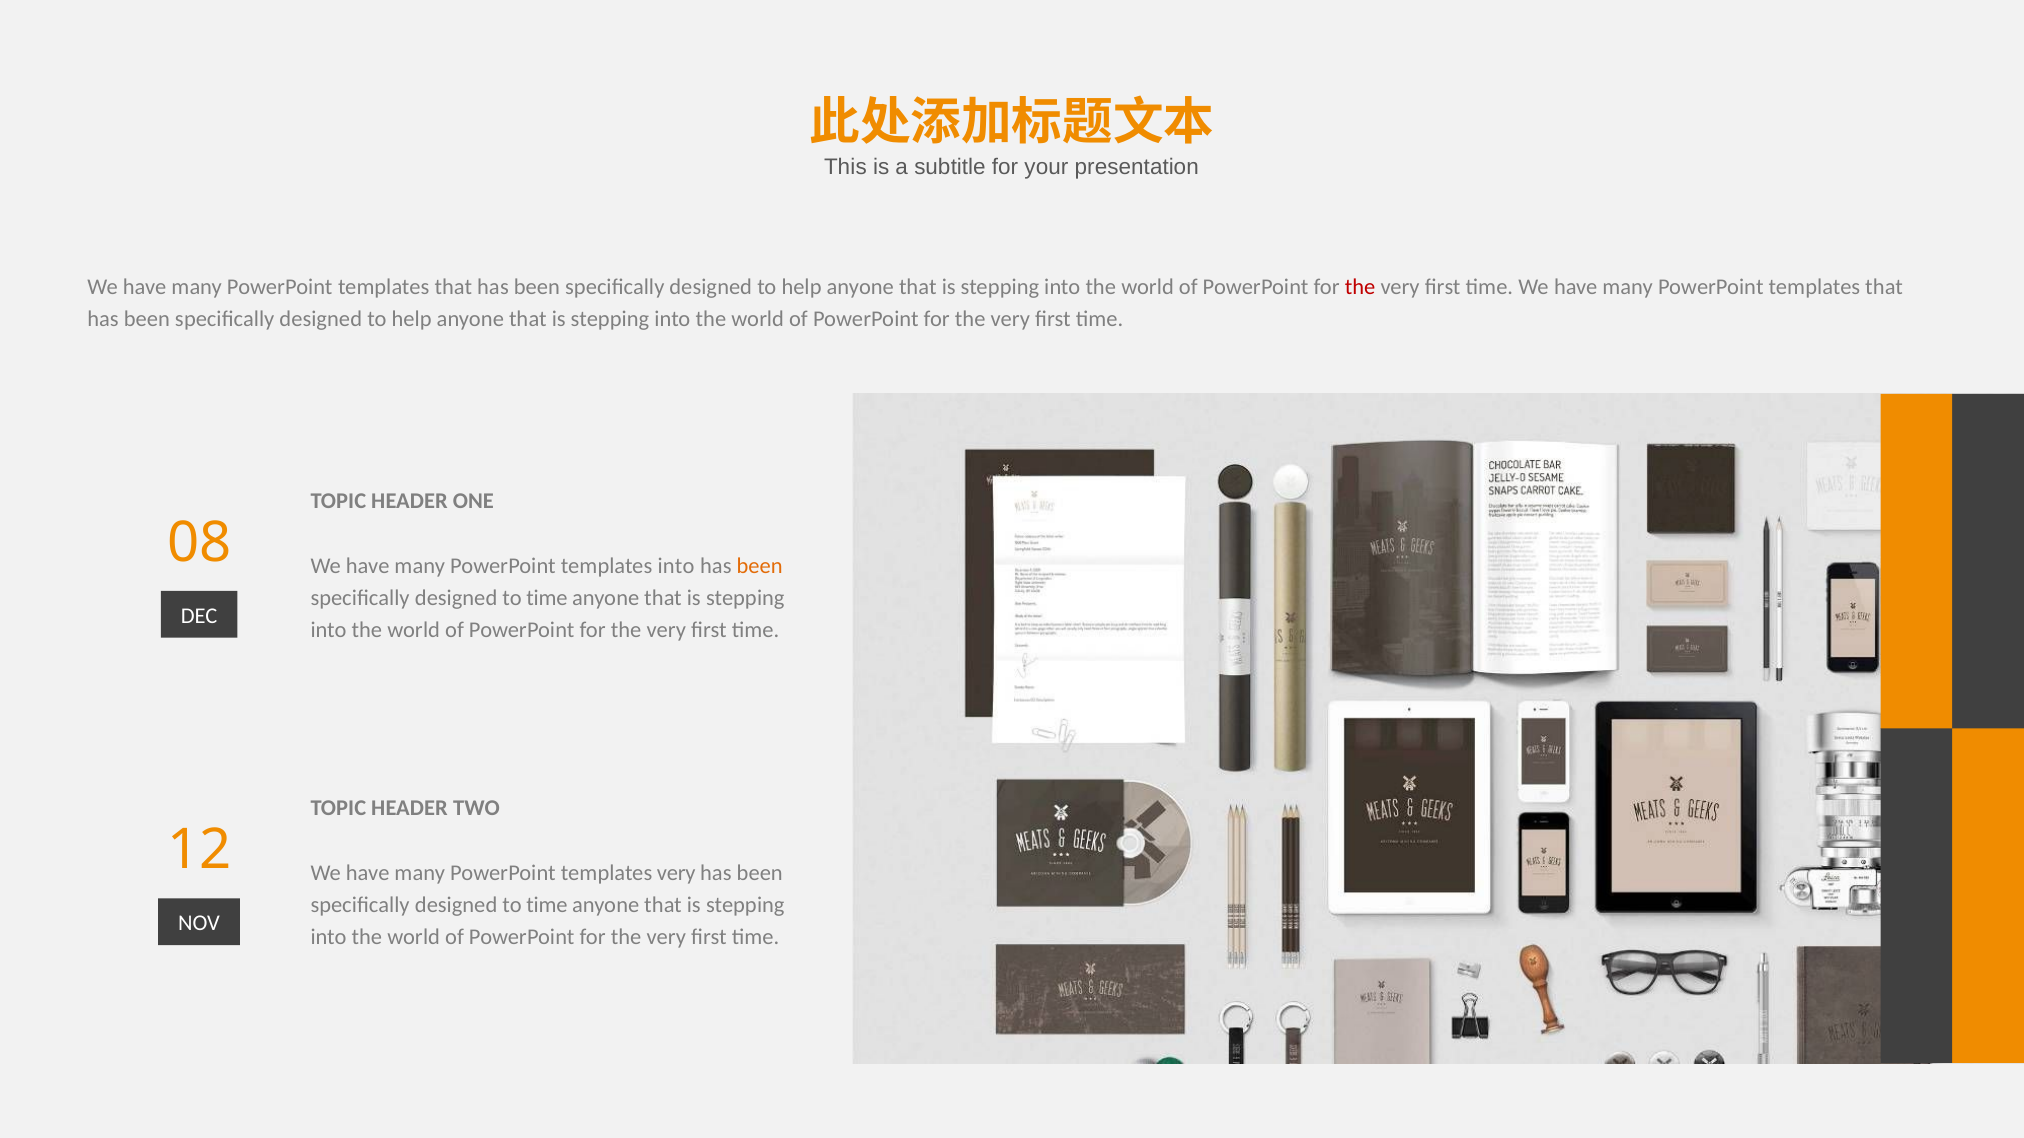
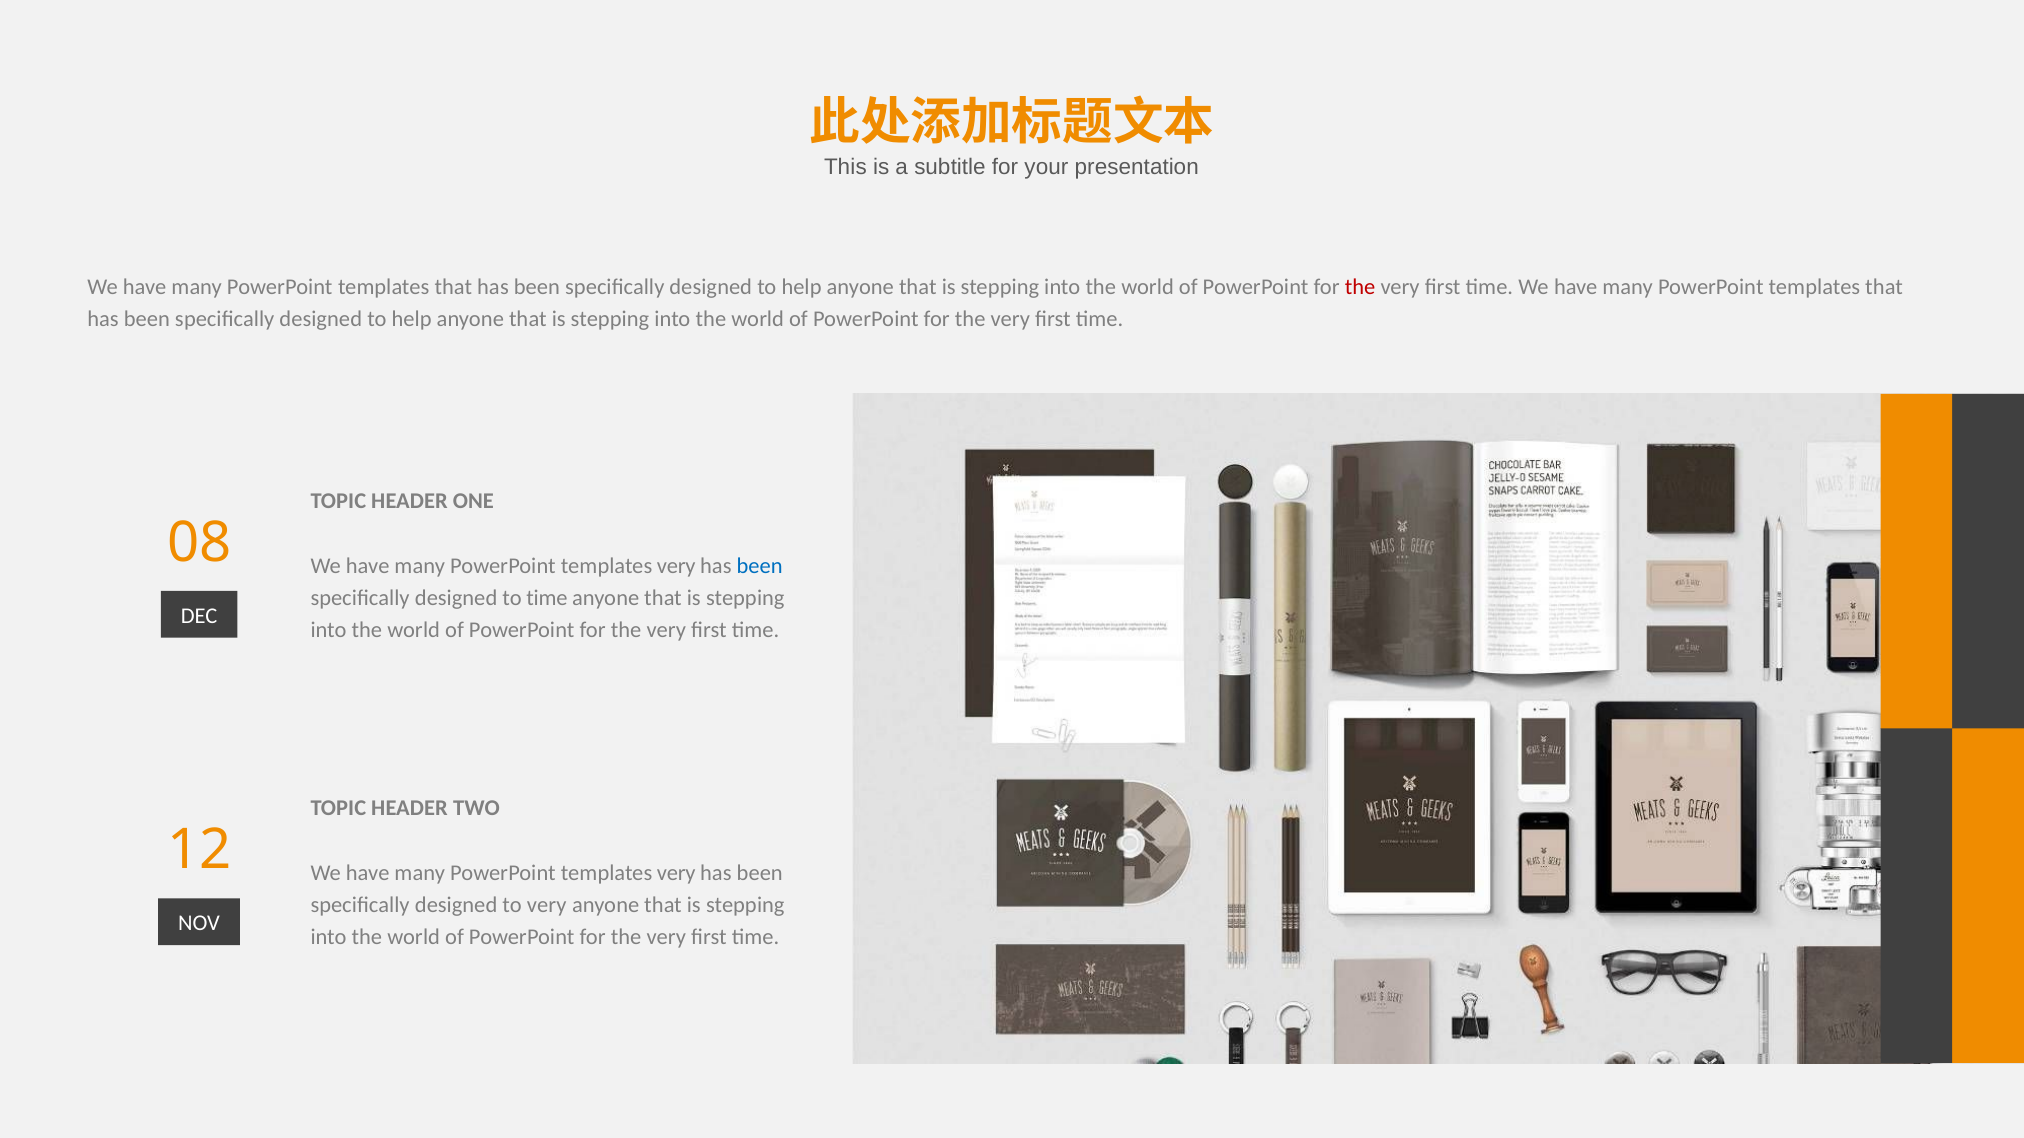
into: into -> very (676, 566)
been colour: orange -> blue (760, 566)
time: time -> very (547, 905)
